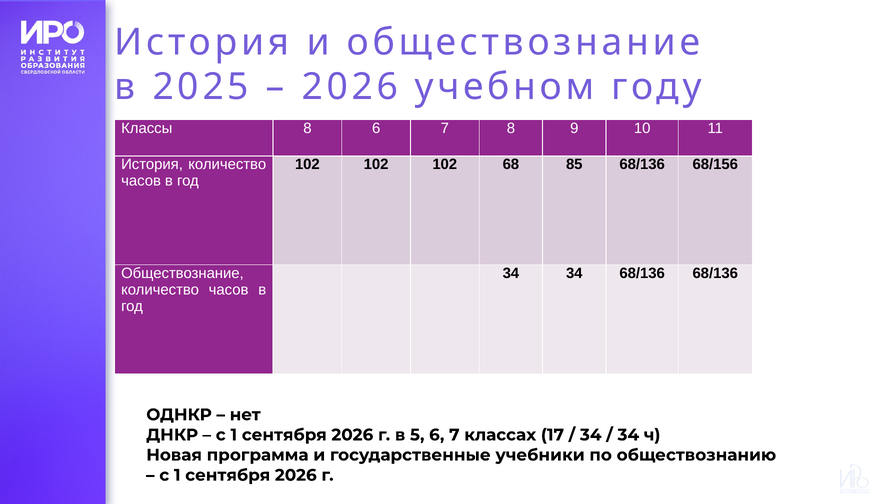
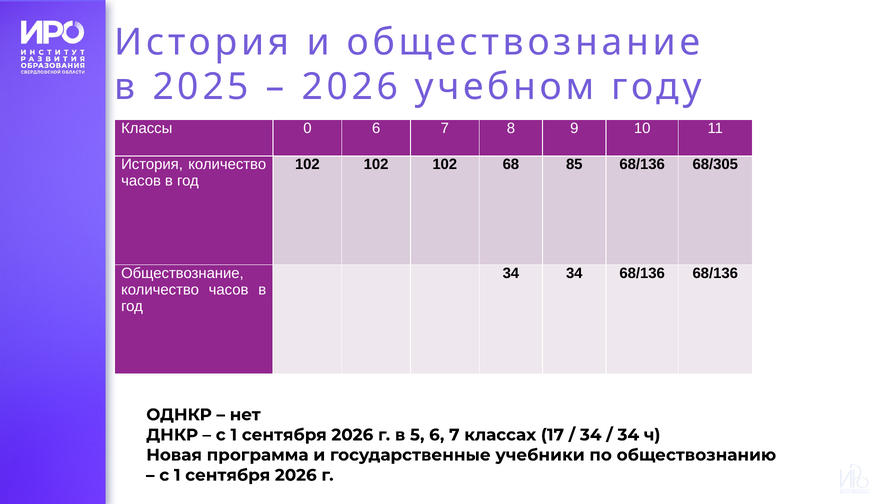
Классы 8: 8 -> 0 (307, 128)
68/156: 68/156 -> 68/305 (715, 164)
